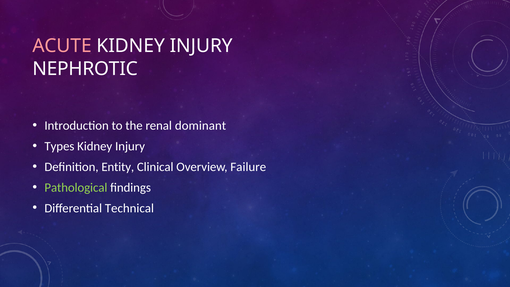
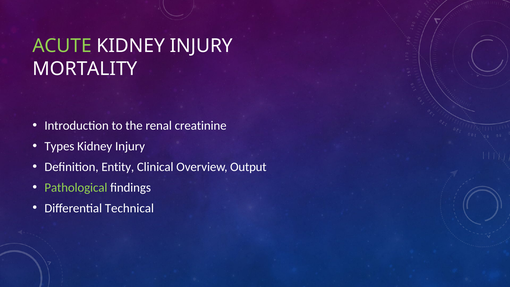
ACUTE colour: pink -> light green (62, 46)
NEPHROTIC: NEPHROTIC -> MORTALITY (85, 69)
dominant: dominant -> creatinine (201, 126)
Failure: Failure -> Output (248, 167)
